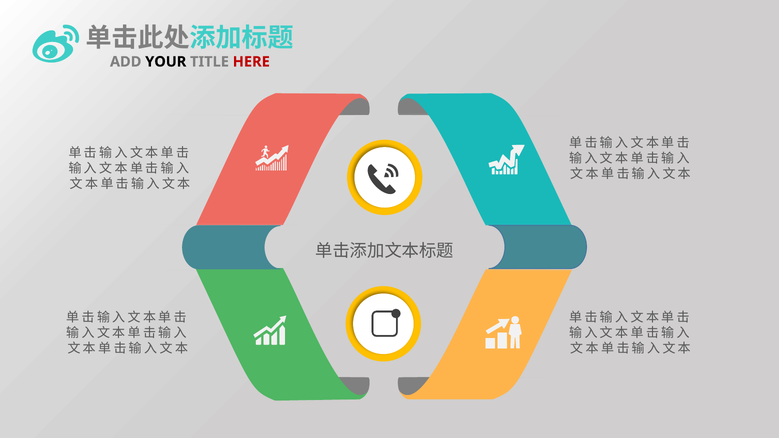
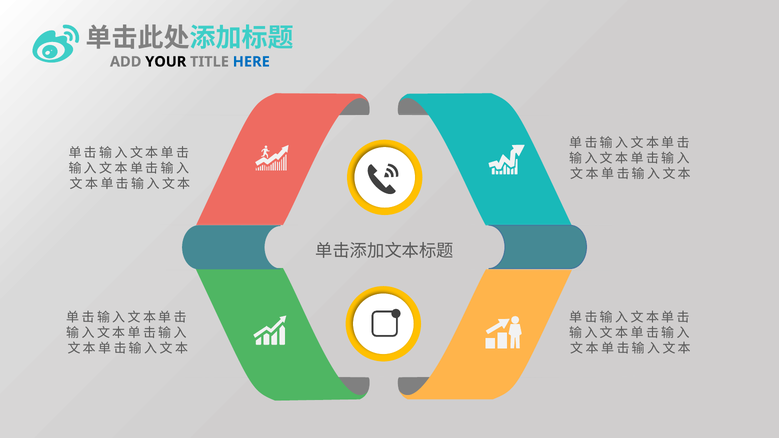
HERE colour: red -> blue (251, 62)
